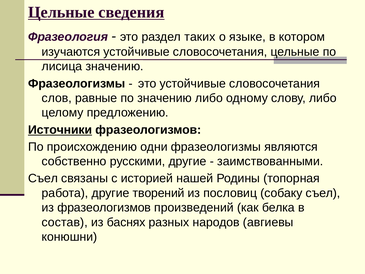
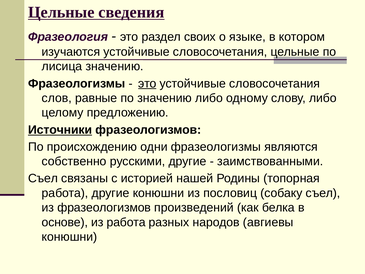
таких: таких -> своих (200, 37)
это underline: none -> present (147, 83)
другие творений: творений -> конюшни (159, 193)
состав: состав -> основе (65, 222)
из баснях: баснях -> работа (126, 222)
